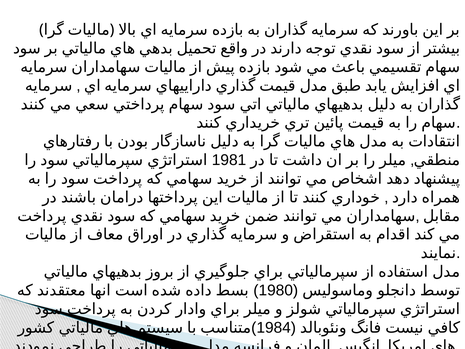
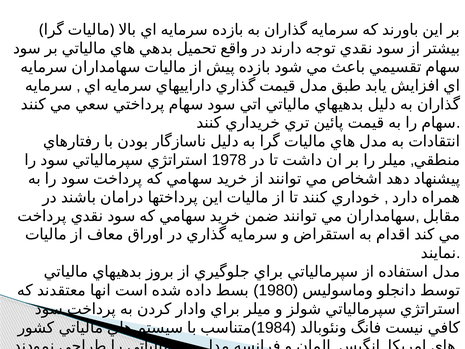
1981: 1981 -> 1978 (229, 160)
